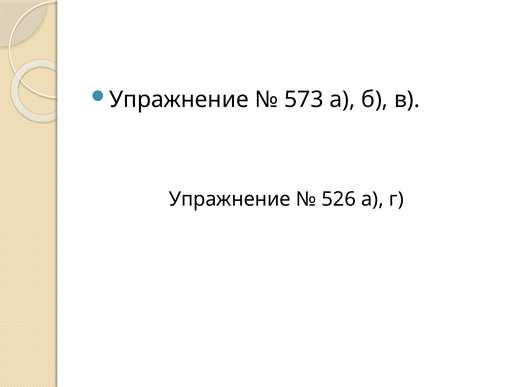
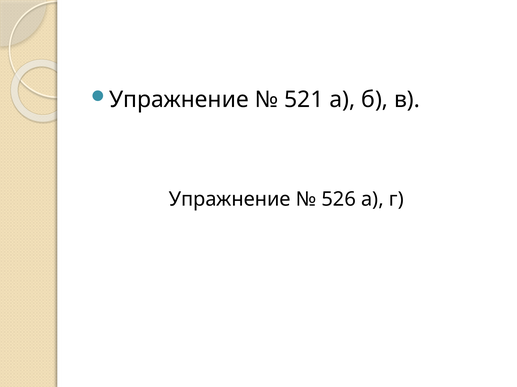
573: 573 -> 521 (304, 100)
